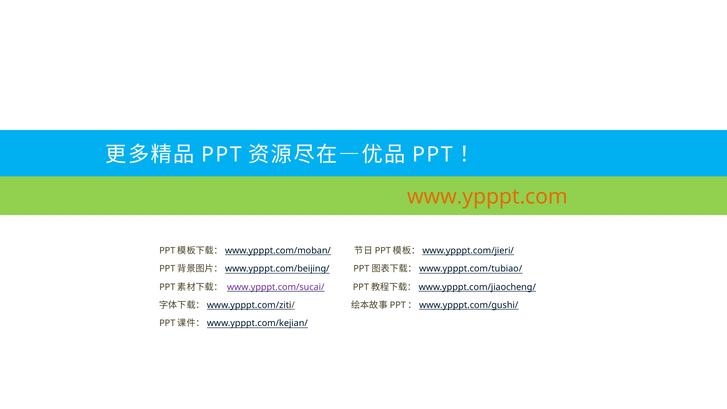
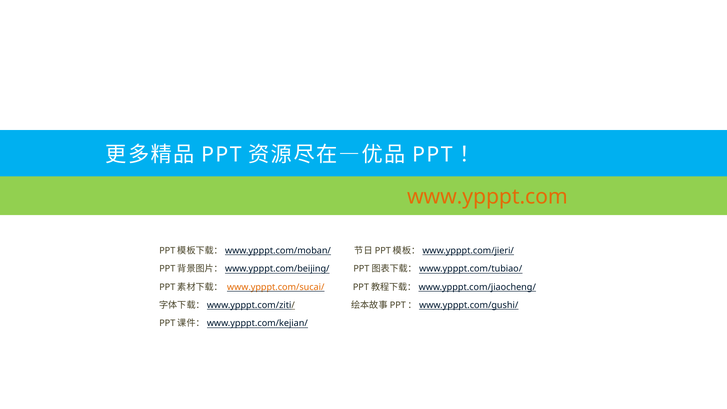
www.ypppt.com/sucai/ colour: purple -> orange (276, 287)
